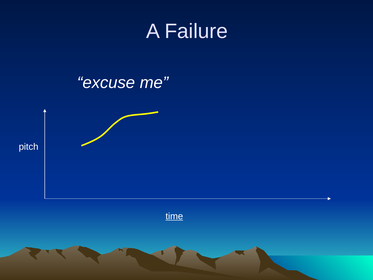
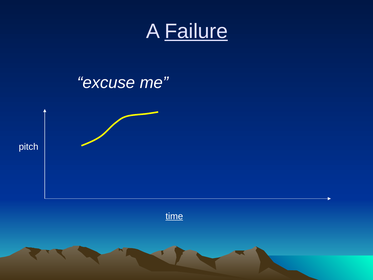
Failure underline: none -> present (196, 31)
